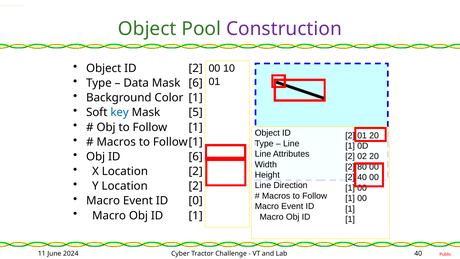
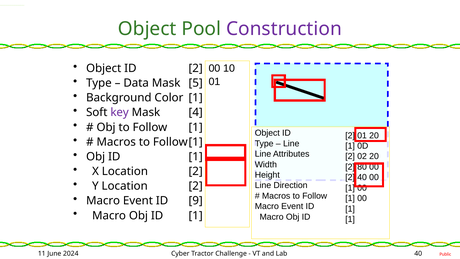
6: 6 -> 5 (196, 83)
key colour: blue -> purple (120, 112)
5: 5 -> 4 (196, 112)
6: 6 -> 1 (196, 157)
0: 0 -> 9 (196, 201)
